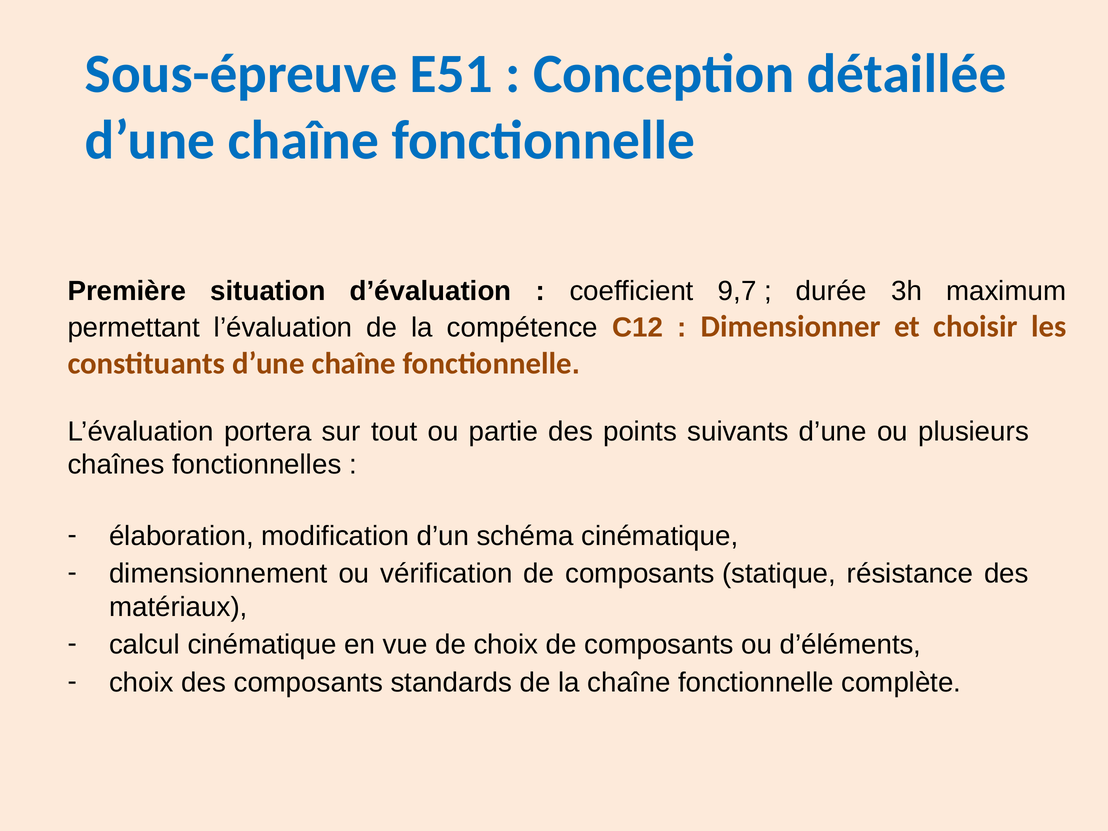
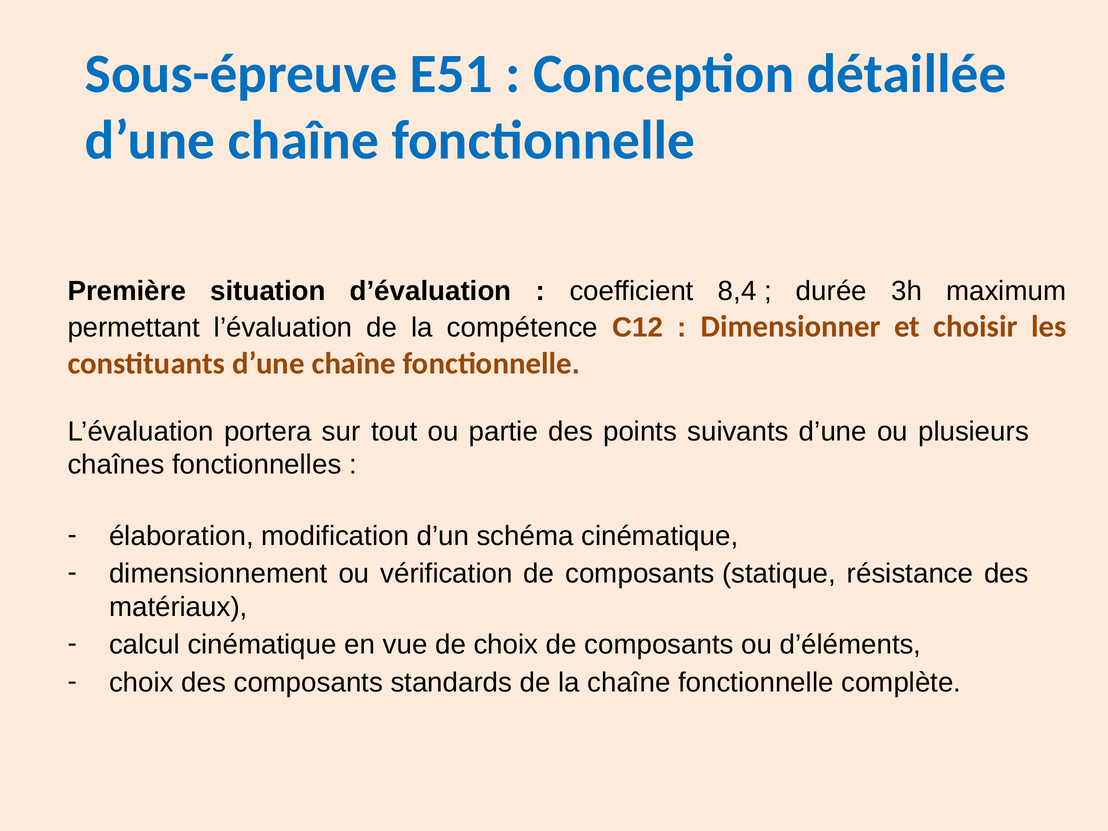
9,7: 9,7 -> 8,4 (737, 291)
